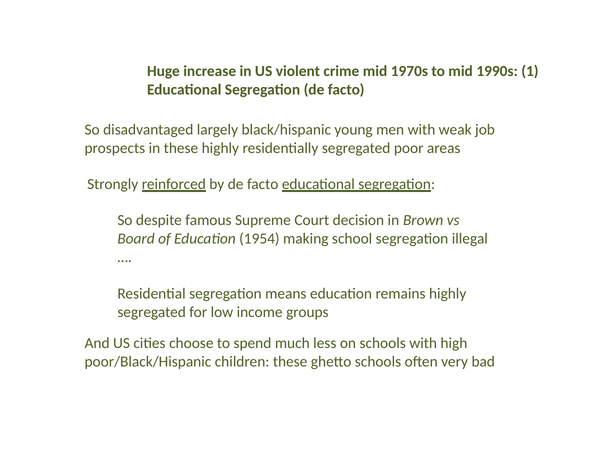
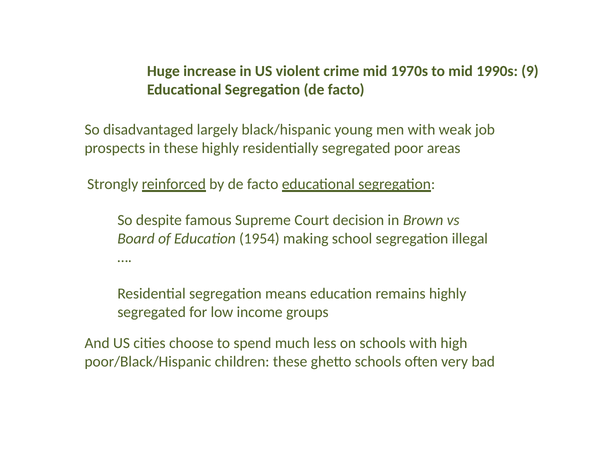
1: 1 -> 9 (530, 71)
